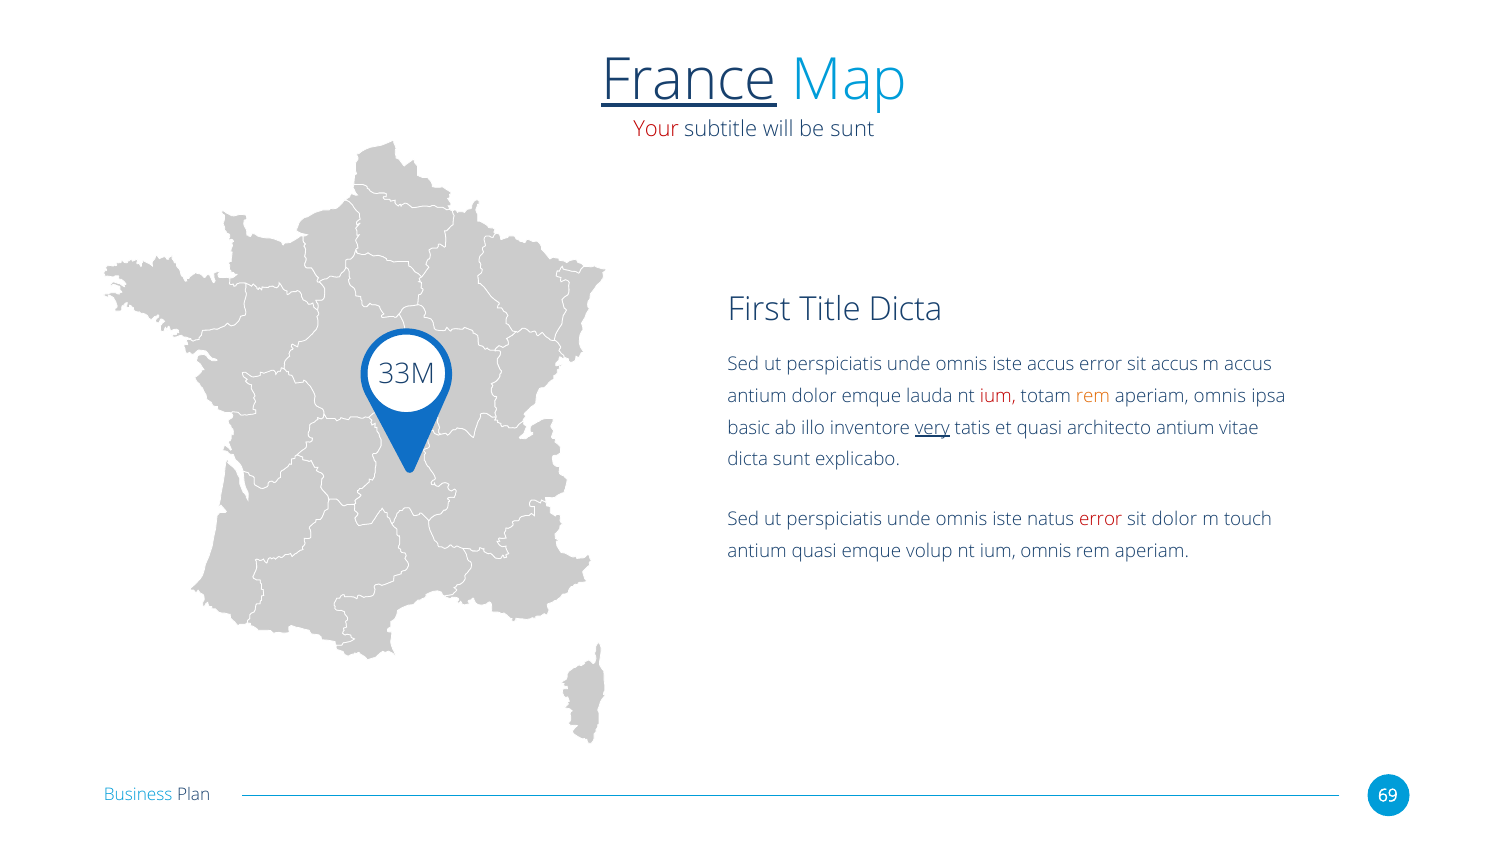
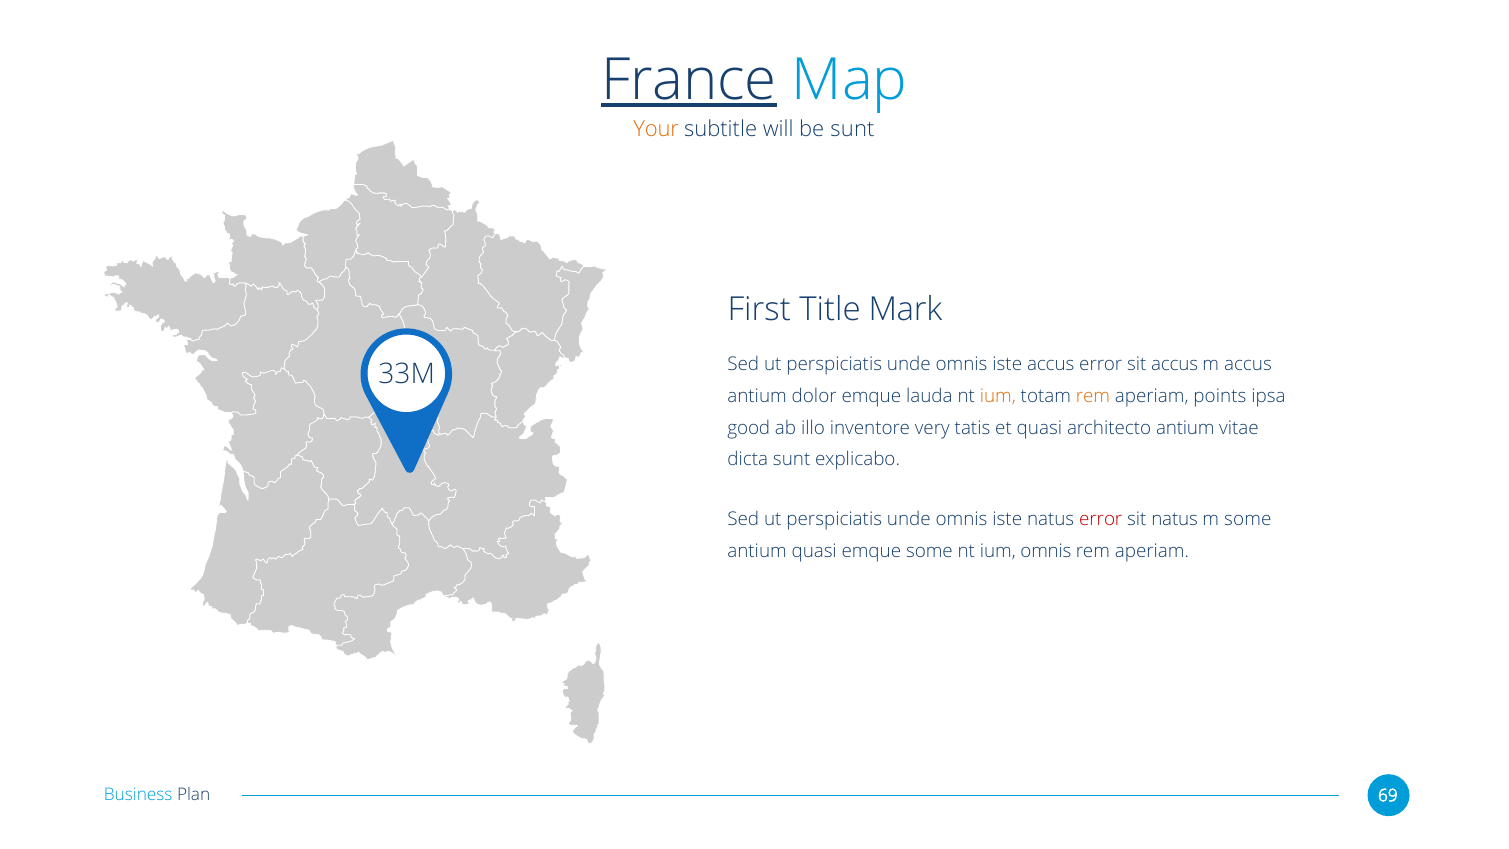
Your colour: red -> orange (656, 130)
Title Dicta: Dicta -> Mark (905, 310)
ium colour: red -> orange (998, 396)
aperiam omnis: omnis -> points (1220, 396)
basic: basic -> good (749, 428)
very underline: present -> none (932, 428)
sit dolor: dolor -> natus (1175, 519)
m touch: touch -> some (1248, 519)
emque volup: volup -> some (929, 551)
